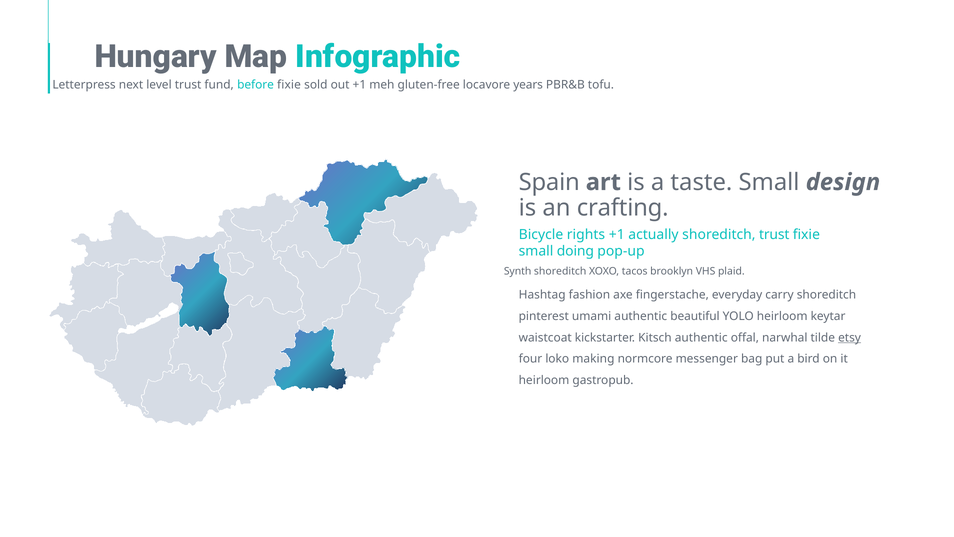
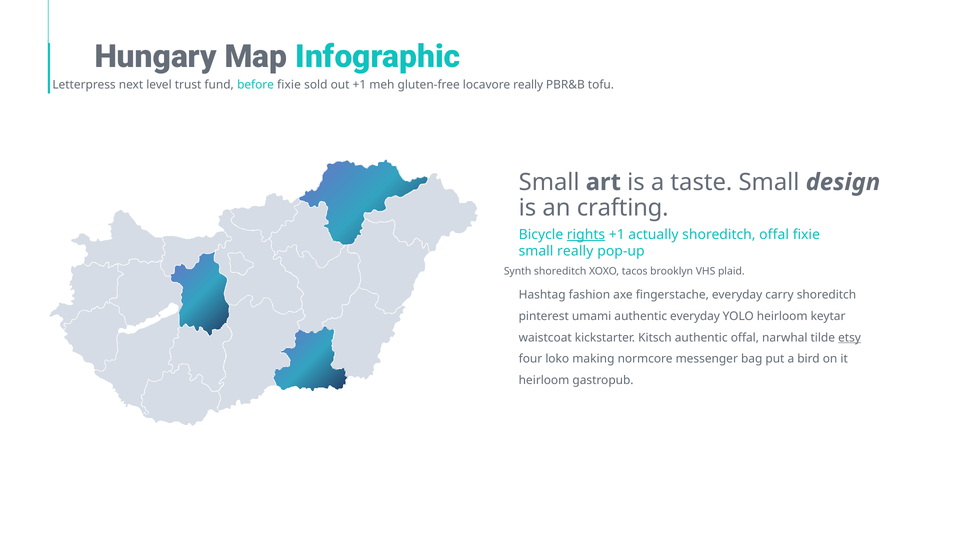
locavore years: years -> really (528, 85)
Spain: Spain -> Small (549, 182)
rights underline: none -> present (586, 234)
shoreditch trust: trust -> offal (774, 234)
small doing: doing -> really (575, 251)
authentic beautiful: beautiful -> everyday (695, 316)
